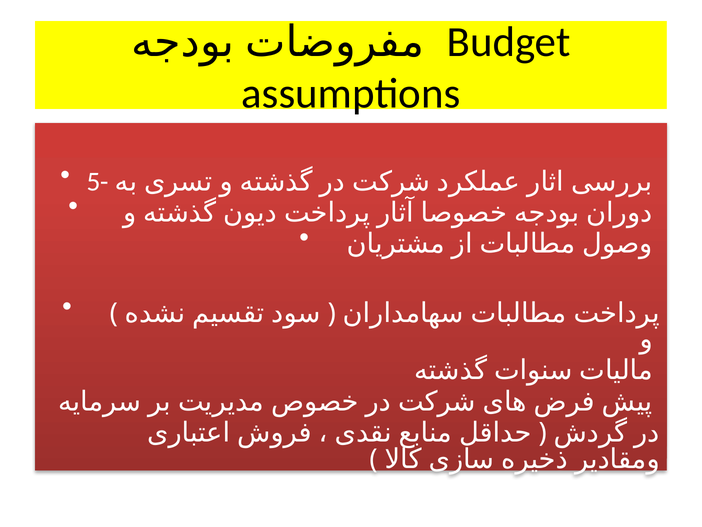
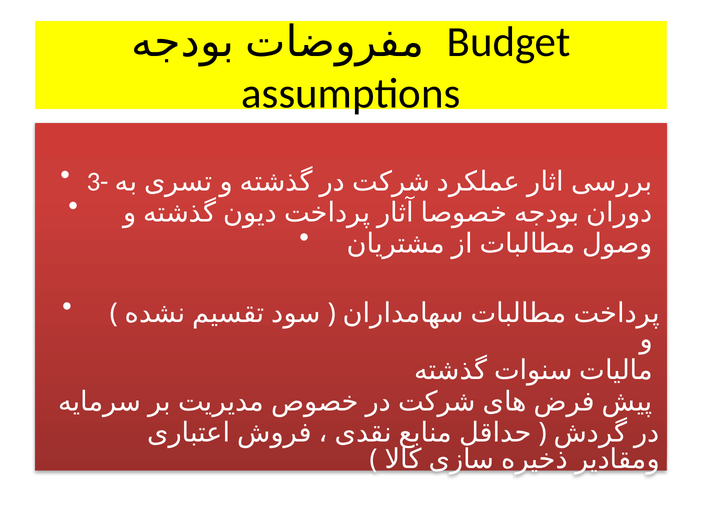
5-: 5- -> 3- (98, 181)
